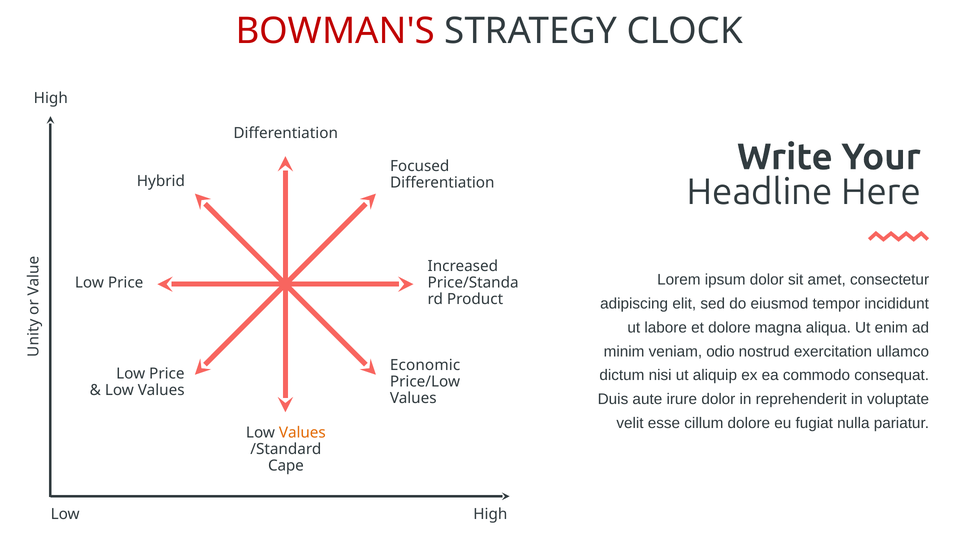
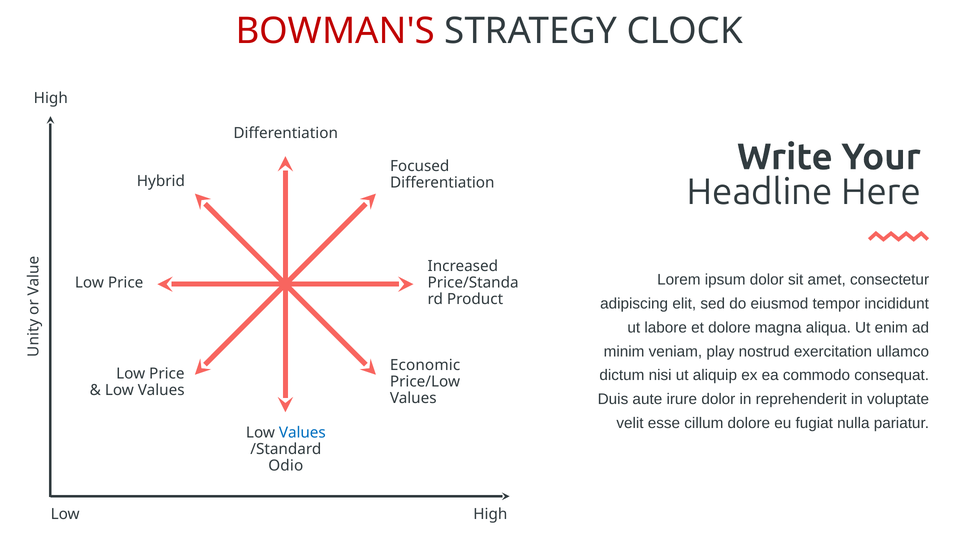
odio: odio -> play (720, 351)
Values colour: orange -> blue (302, 433)
Cape: Cape -> Odio (286, 466)
